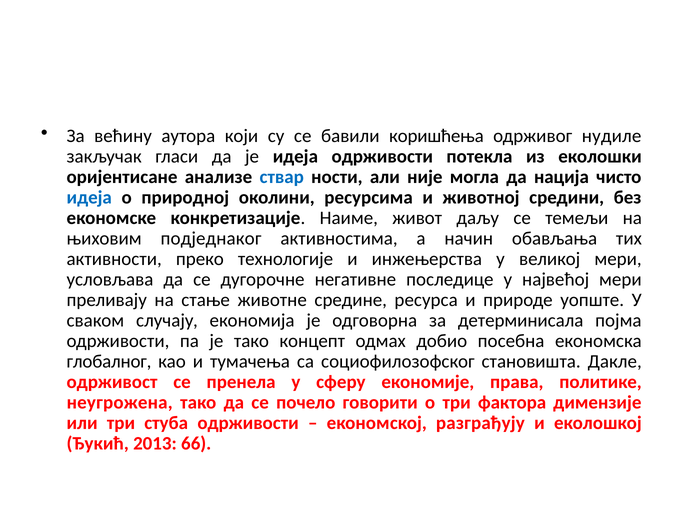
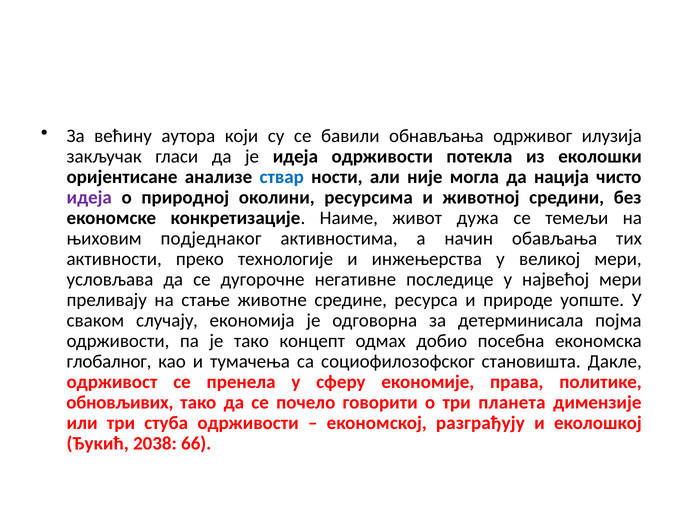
коришћења: коришћења -> обнављања (436, 136)
нудиле: нудиле -> илузија (612, 136)
идеја colour: blue -> purple (89, 197)
даљу: даљу -> дужа (478, 218)
неугрожена: неугрожена -> обновљивих (120, 402)
фактора: фактора -> планета (512, 402)
2013: 2013 -> 2038 (155, 443)
